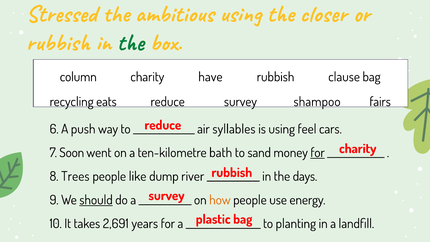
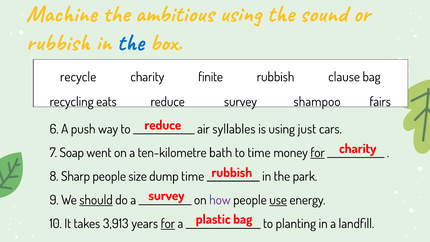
Stressed: Stressed -> Machine (61, 14)
closer: closer -> sound (323, 14)
the colour: green -> blue (131, 42)
column: column -> recycle (78, 77)
have: have -> finite (211, 77)
feel: feel -> just (307, 129)
Soon: Soon -> Soap (72, 153)
to sand: sand -> time (259, 153)
Trees: Trees -> Sharp (75, 176)
like: like -> size (138, 176)
dump river: river -> time (193, 176)
days: days -> park (305, 176)
how colour: orange -> purple (220, 200)
use underline: none -> present (278, 200)
2,691: 2,691 -> 3,913 (116, 224)
for underline: none -> present (168, 224)
